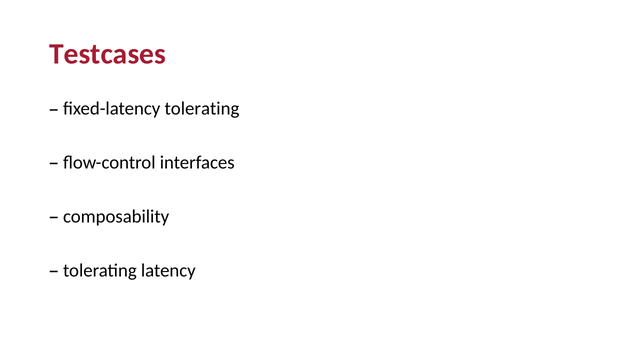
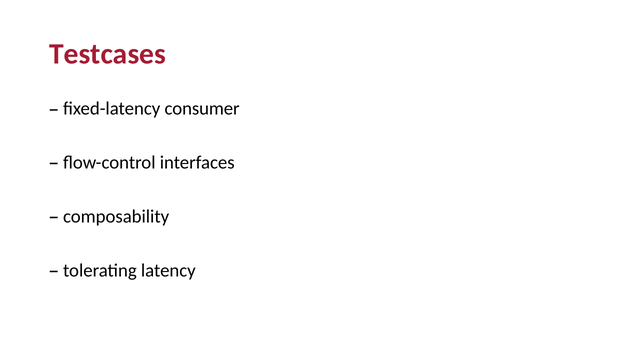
fixed-latency tolerating: tolerating -> consumer (202, 109)
